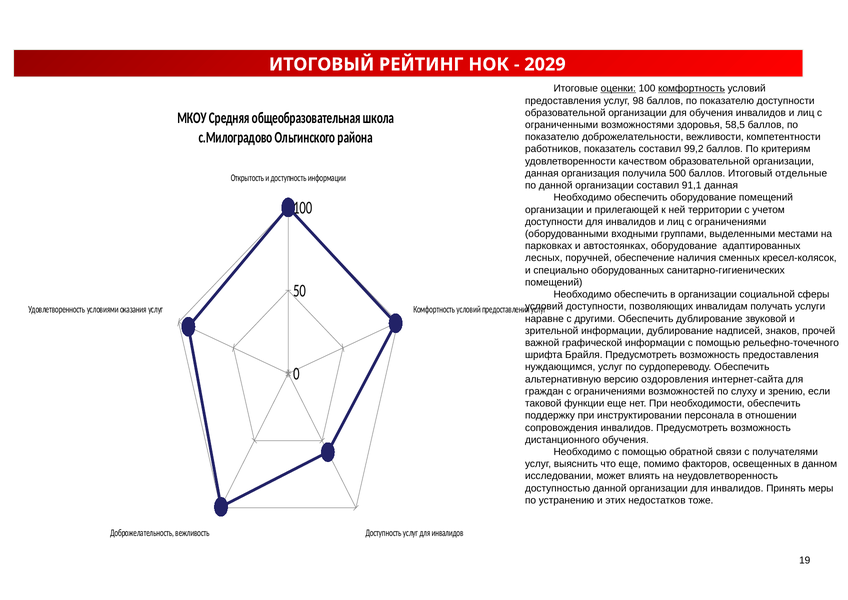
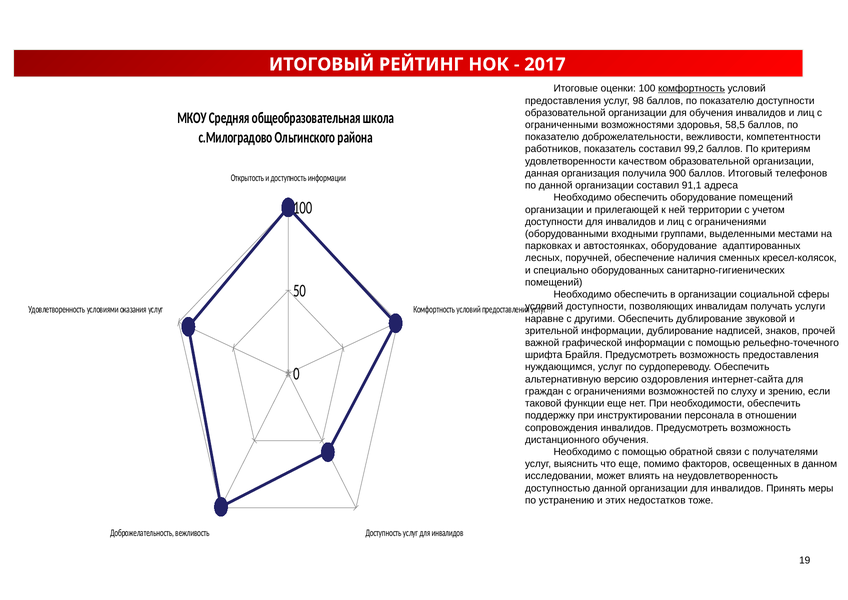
2029: 2029 -> 2017 (545, 64)
оценки underline: present -> none (618, 89)
500: 500 -> 900 (678, 173)
отдельные: отдельные -> телефонов (801, 173)
91,1 данная: данная -> адреса (721, 185)
